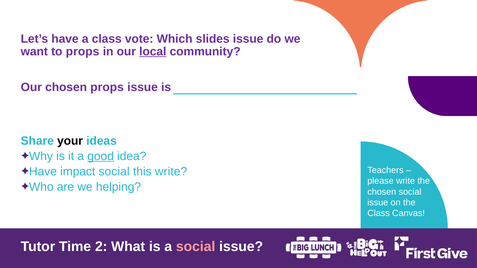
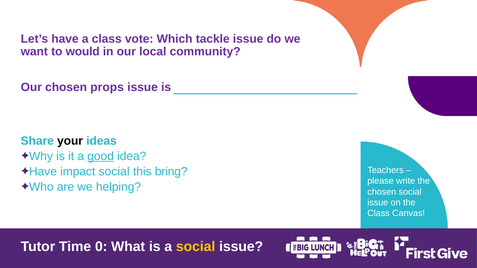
slides: slides -> tackle (213, 39)
to props: props -> would (83, 52)
local underline: present -> none (153, 52)
this write: write -> bring (171, 172)
2: 2 -> 0 (101, 247)
social colour: pink -> yellow (196, 247)
